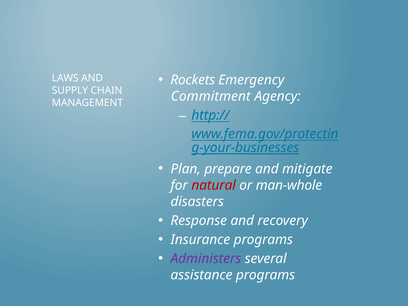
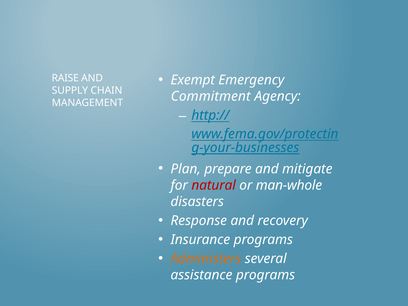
Rockets: Rockets -> Exempt (193, 80)
LAWS: LAWS -> RAISE (65, 78)
Administers colour: purple -> orange (206, 259)
